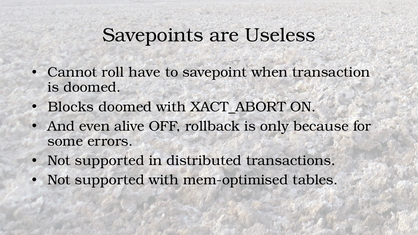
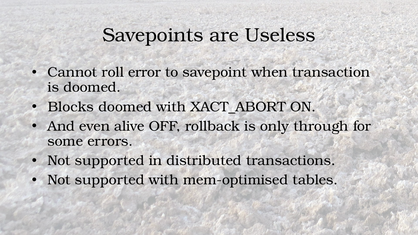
have: have -> error (145, 72)
because: because -> through (321, 126)
